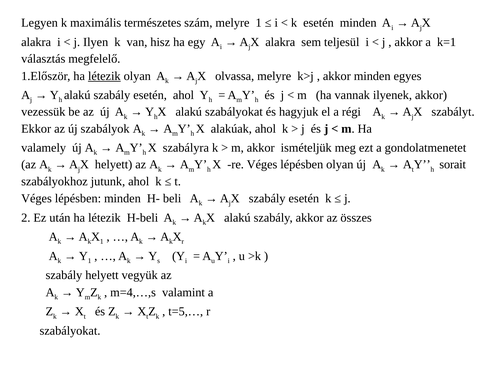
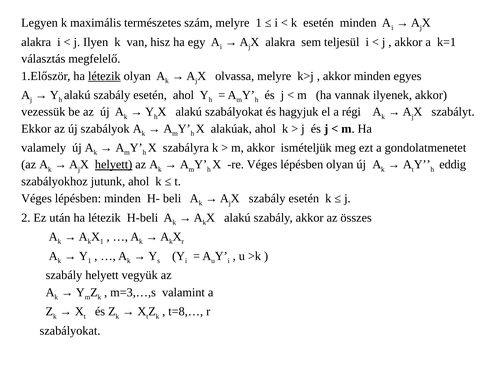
helyett underline: none -> present (114, 164)
sorait: sorait -> eddig (453, 164)
m=4,…,s: m=4,…,s -> m=3,…,s (133, 292)
t=5,…: t=5,… -> t=8,… (186, 311)
